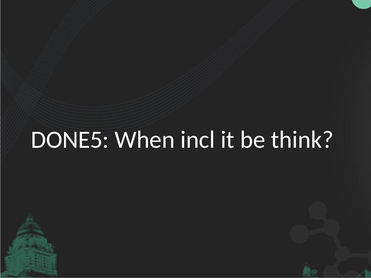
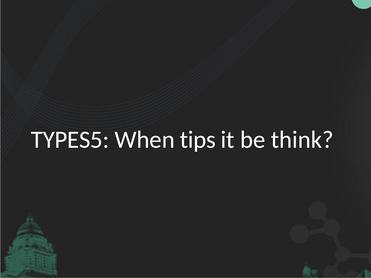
DONE5: DONE5 -> TYPES5 (70, 140)
incl: incl -> tips (198, 140)
